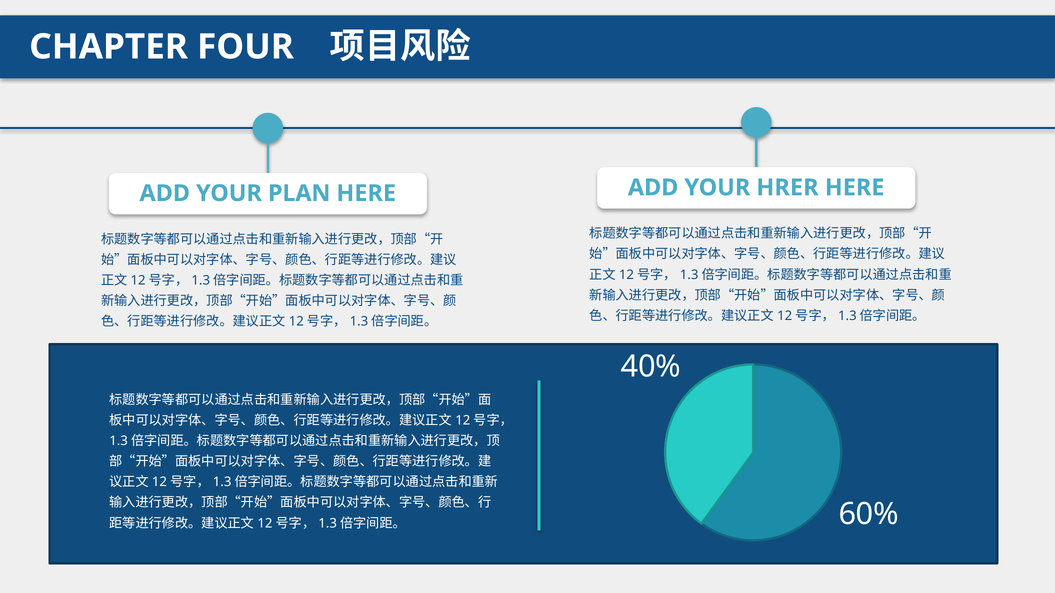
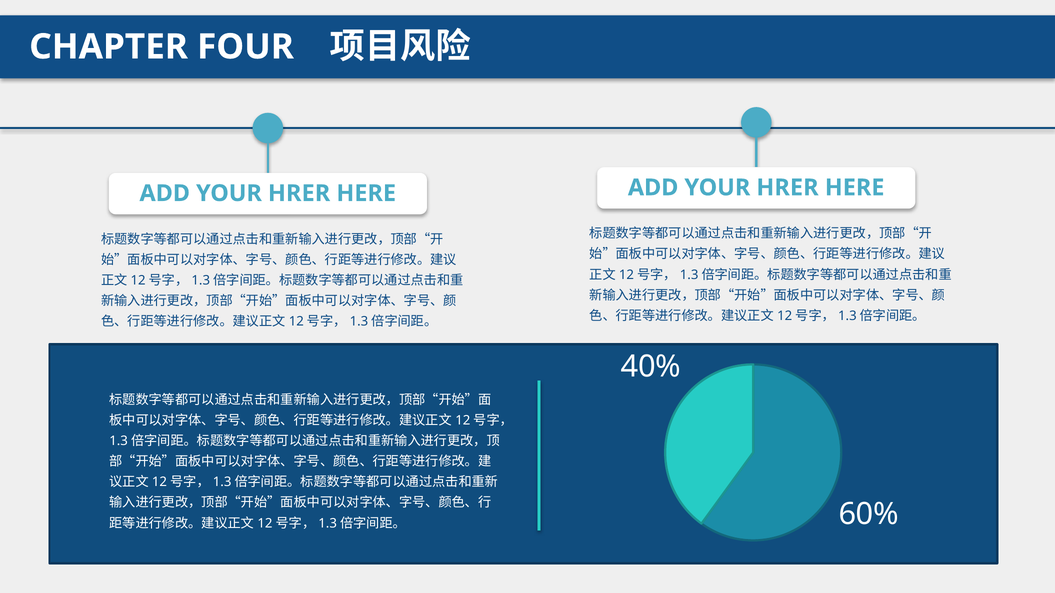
PLAN: PLAN -> HRER (299, 193)
